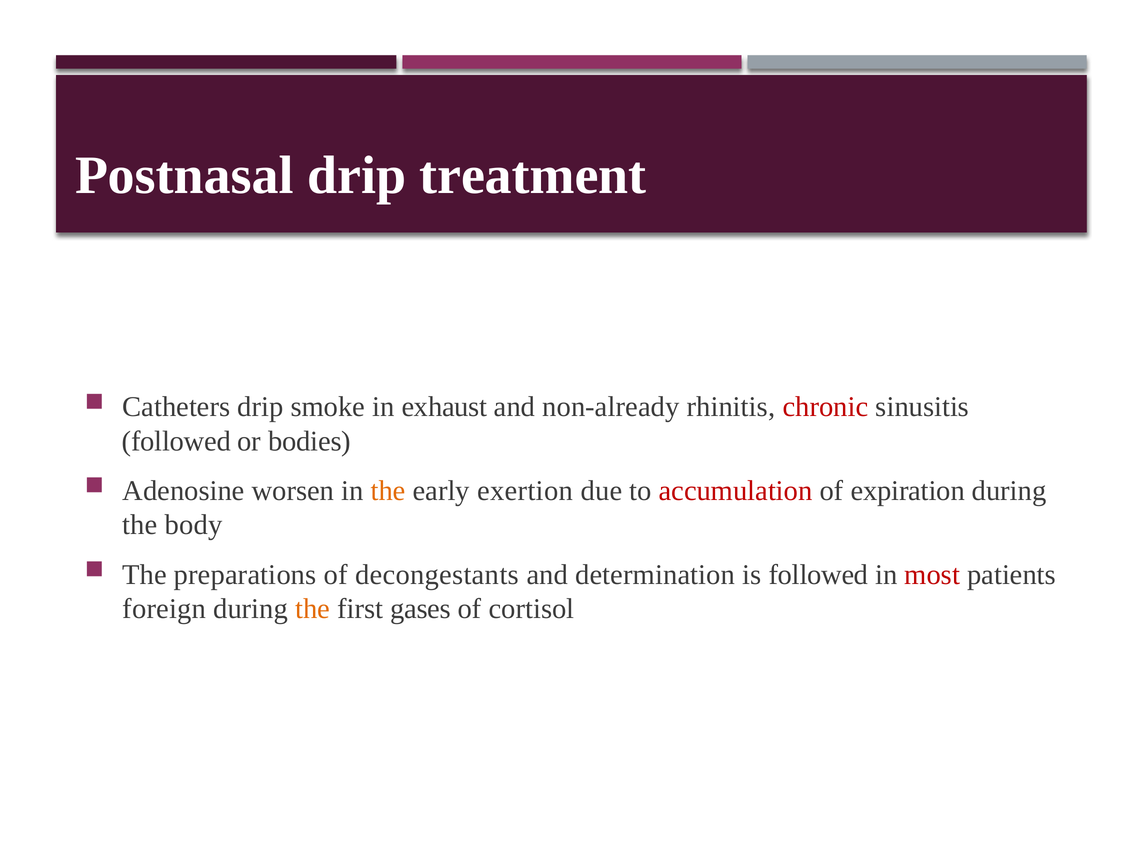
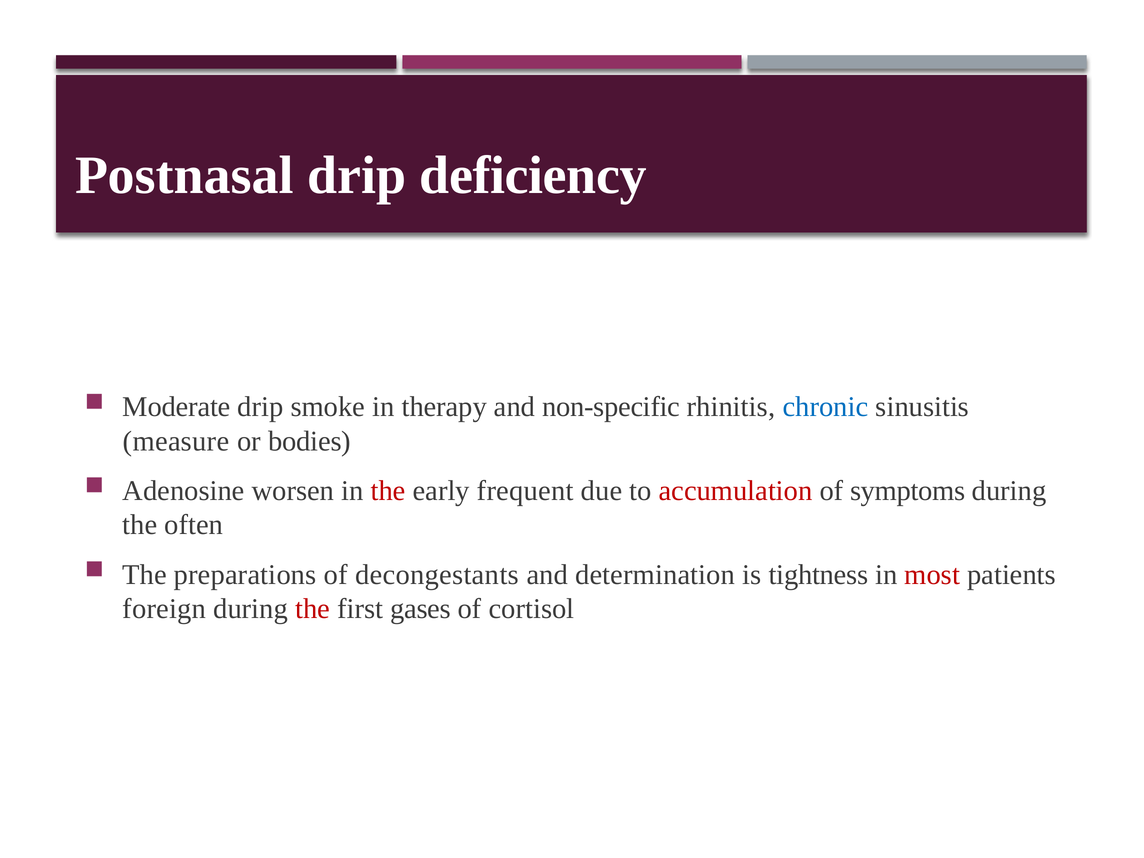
treatment: treatment -> deficiency (533, 175)
Catheters: Catheters -> Moderate (176, 407)
exhaust: exhaust -> therapy (444, 407)
non-already: non-already -> non-specific (611, 407)
chronic colour: red -> blue (826, 407)
followed: followed -> measure (176, 441)
the colour: orange -> red (388, 491)
exertion: exertion -> frequent (525, 491)
expiration: expiration -> symptoms (908, 491)
body: body -> often (194, 525)
is followed: followed -> tightness (818, 575)
the colour: orange -> red (313, 609)
